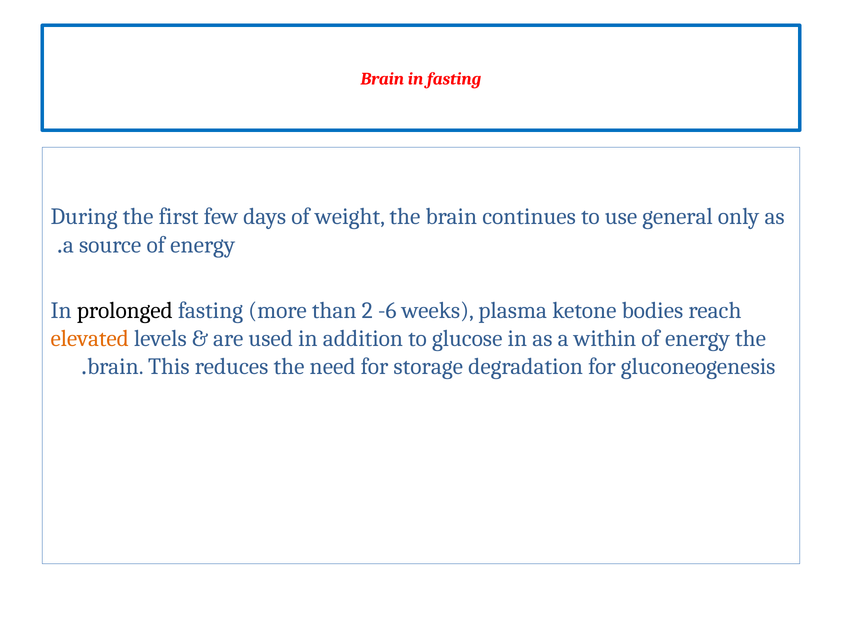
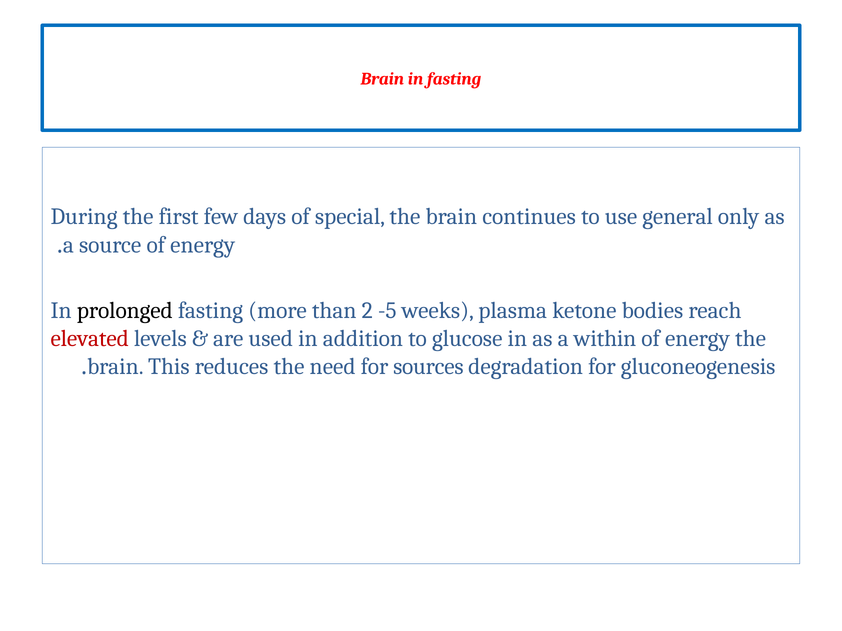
weight: weight -> special (350, 217)
-6: -6 -> -5 (387, 311)
elevated colour: orange -> red (90, 339)
storage: storage -> sources (428, 367)
